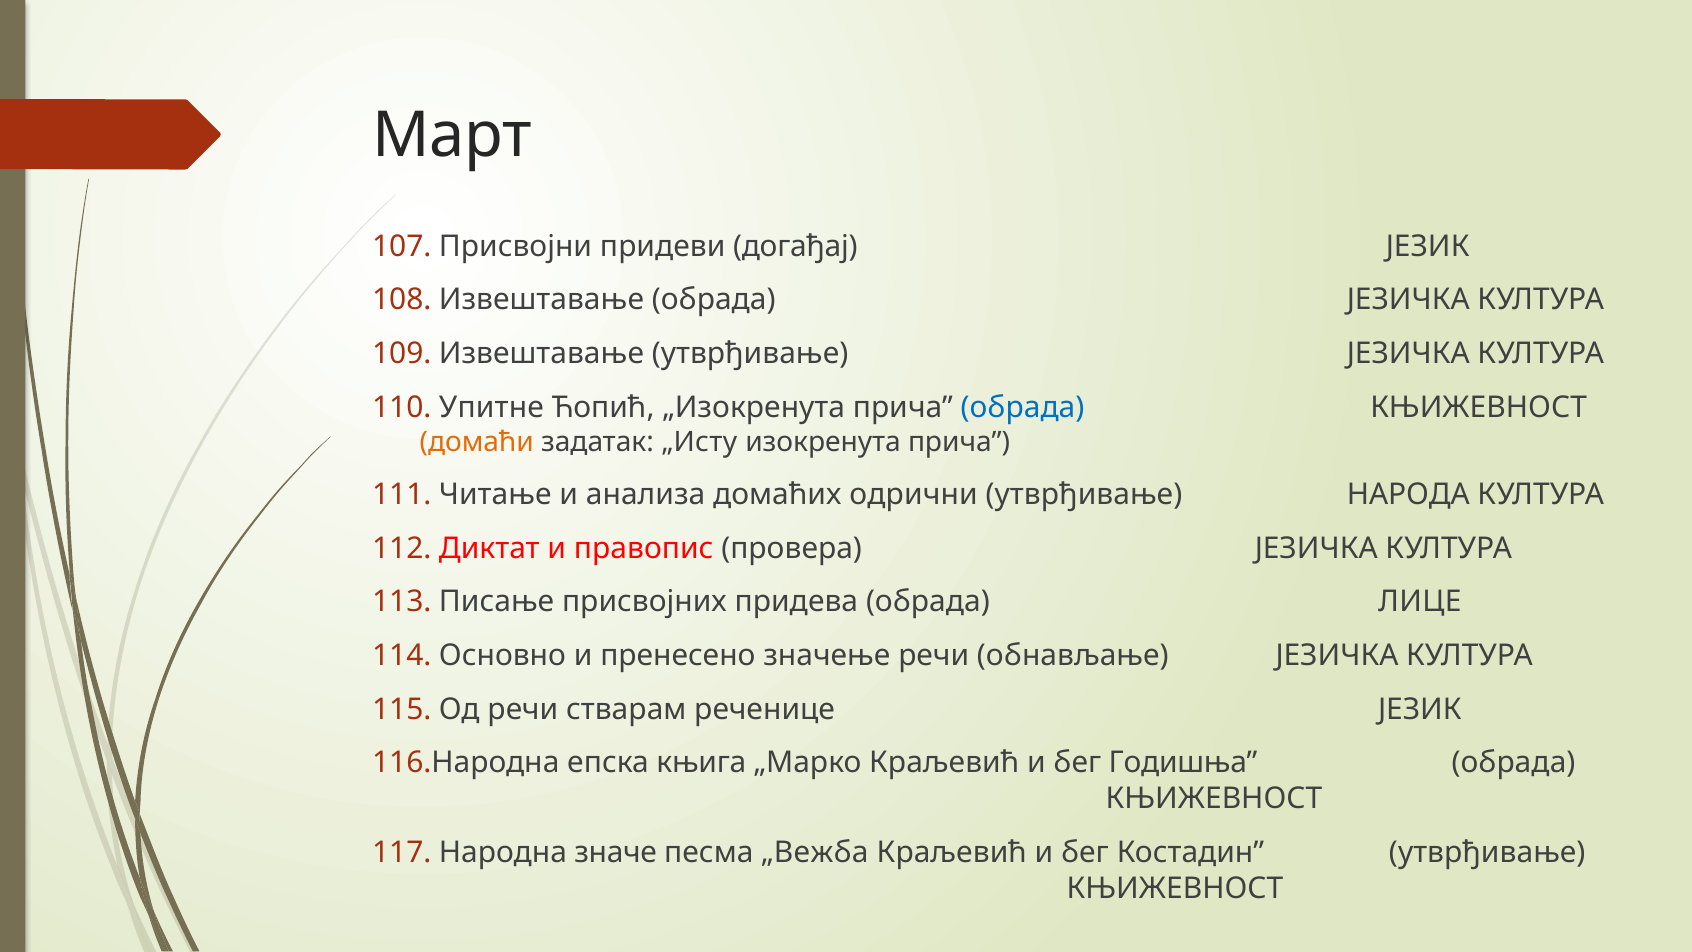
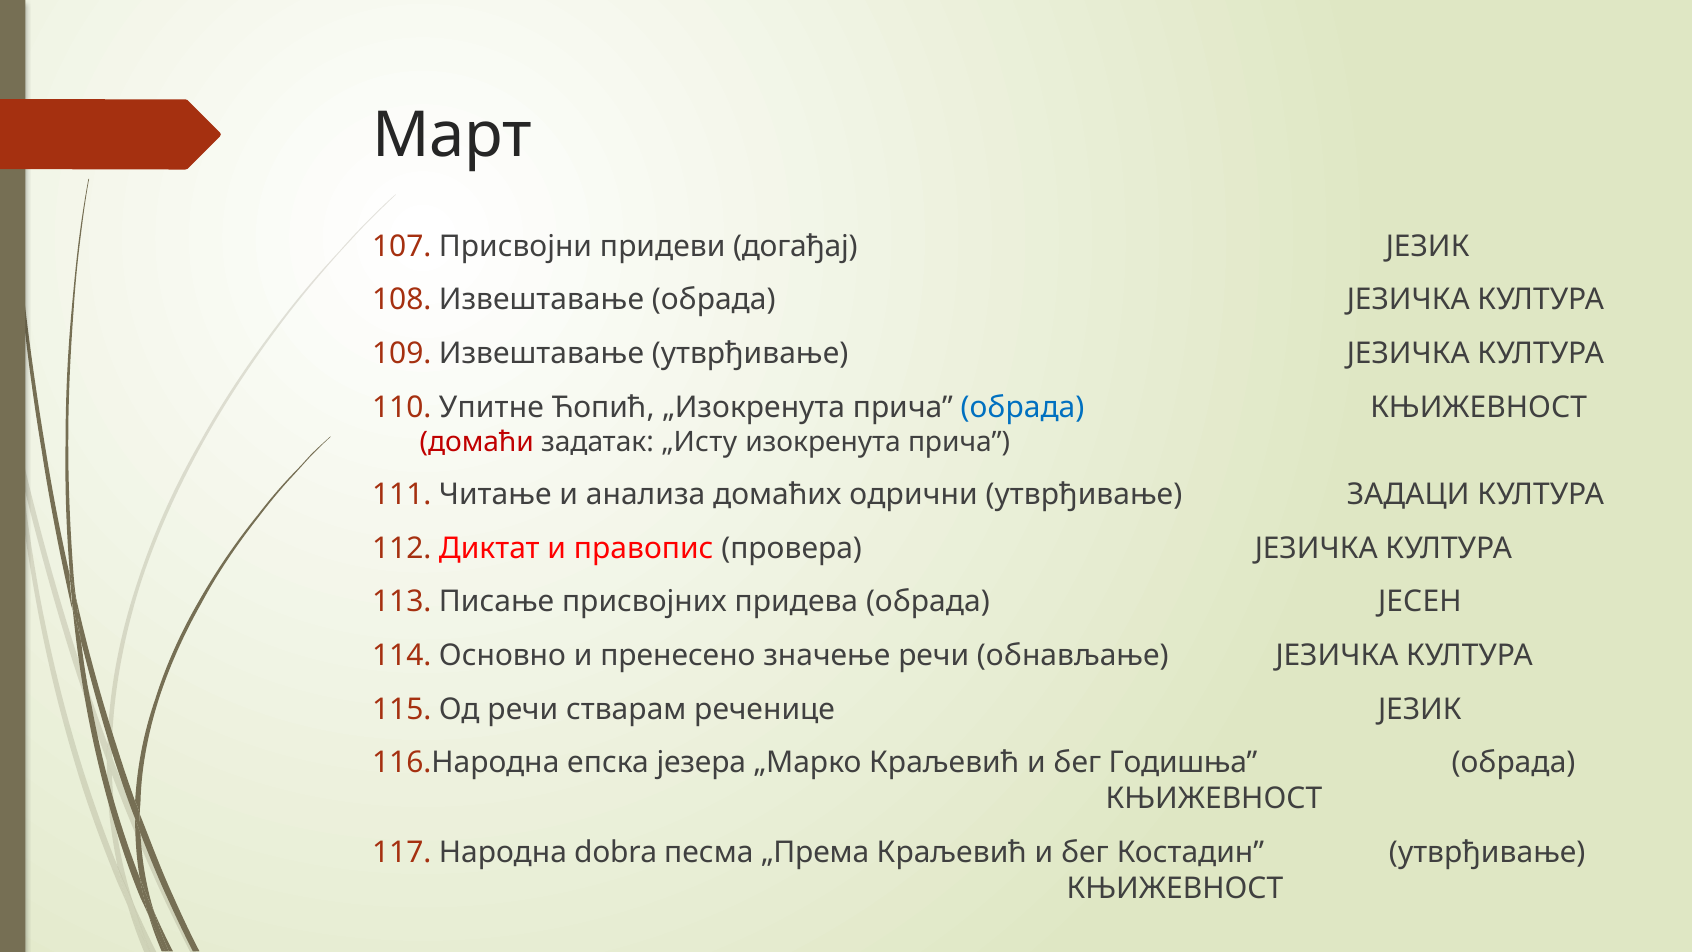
домаћи colour: orange -> red (477, 442)
НАРОДА: НАРОДА -> ЗАДАЦИ (1408, 495)
ЛИЦЕ: ЛИЦЕ -> ЈЕСЕН (1420, 602)
књига: књига -> језера (701, 763)
значе: значе -> dobra (616, 852)
„Вежба: „Вежба -> „Према (815, 852)
